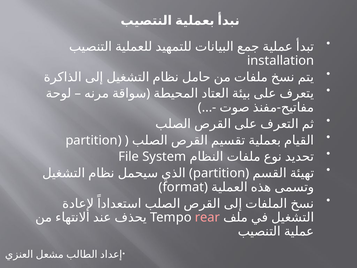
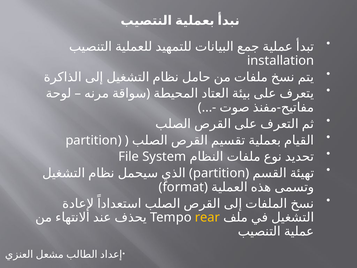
rear colour: pink -> yellow (207, 217)
